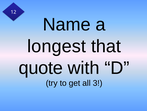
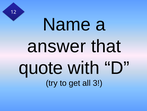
longest: longest -> answer (57, 46)
